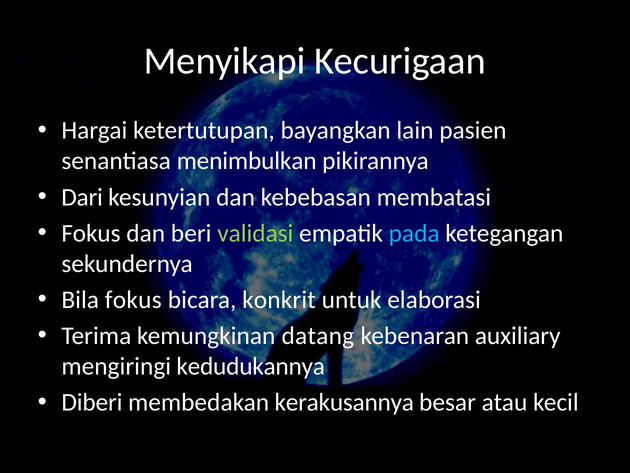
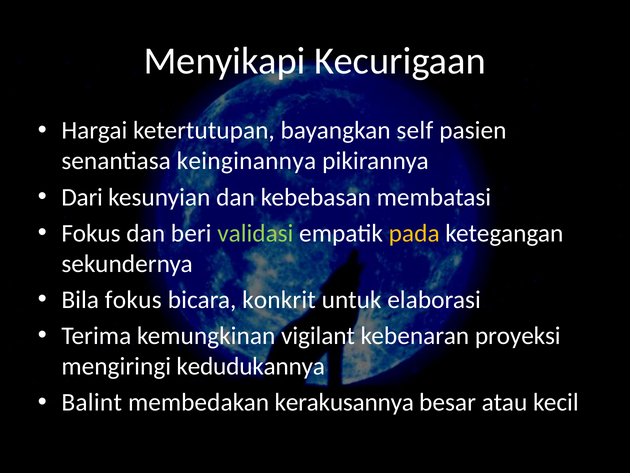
lain: lain -> self (415, 130)
menimbulkan: menimbulkan -> keinginannya (246, 161)
pada colour: light blue -> yellow (414, 233)
datang: datang -> vigilant (318, 336)
auxiliary: auxiliary -> proyeksi (518, 336)
Diberi: Diberi -> Balint (92, 402)
